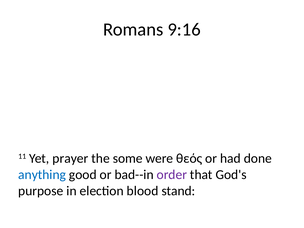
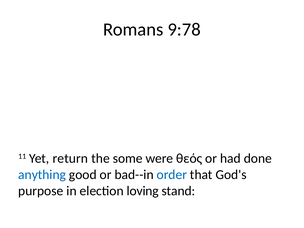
9:16: 9:16 -> 9:78 (184, 29)
prayer: prayer -> return (70, 158)
order colour: purple -> blue (172, 175)
blood: blood -> loving (143, 191)
